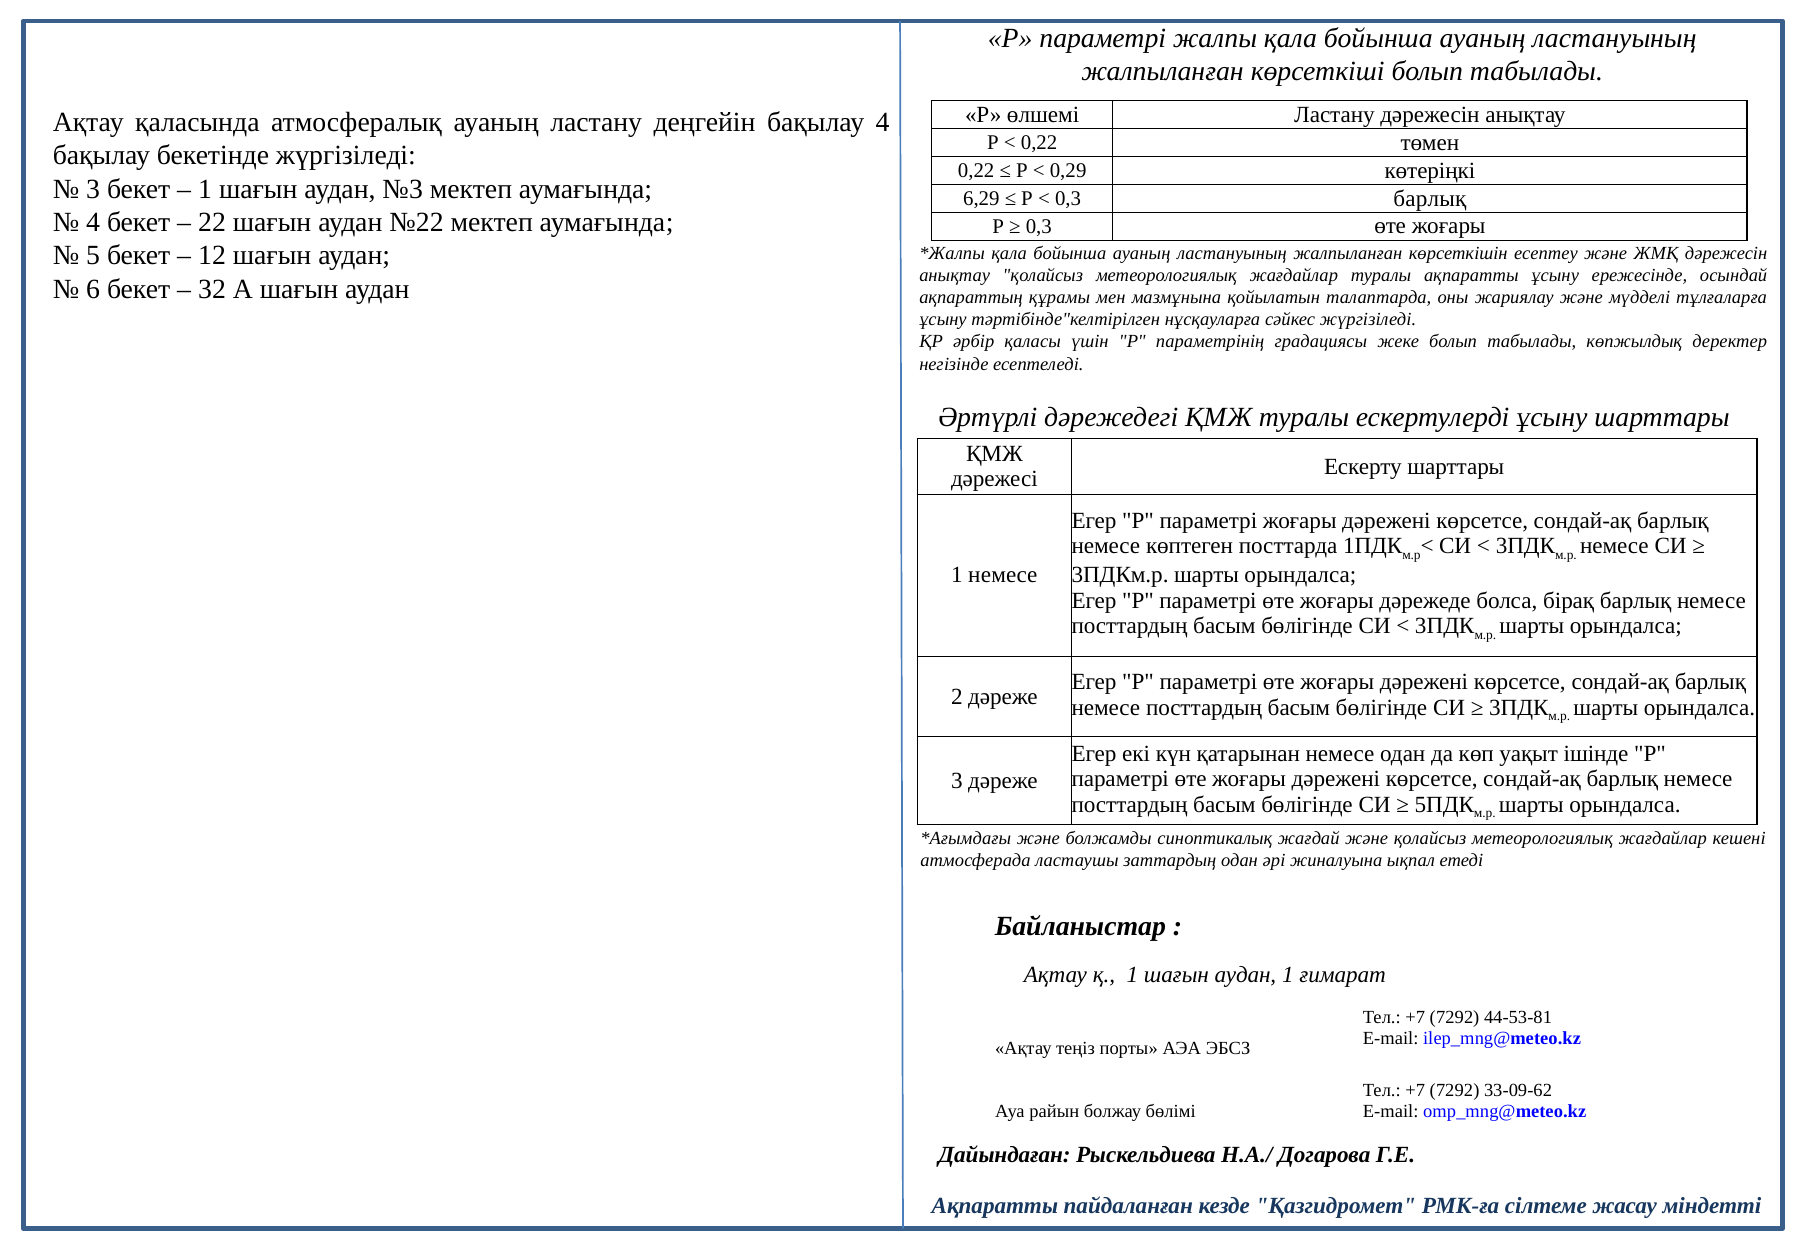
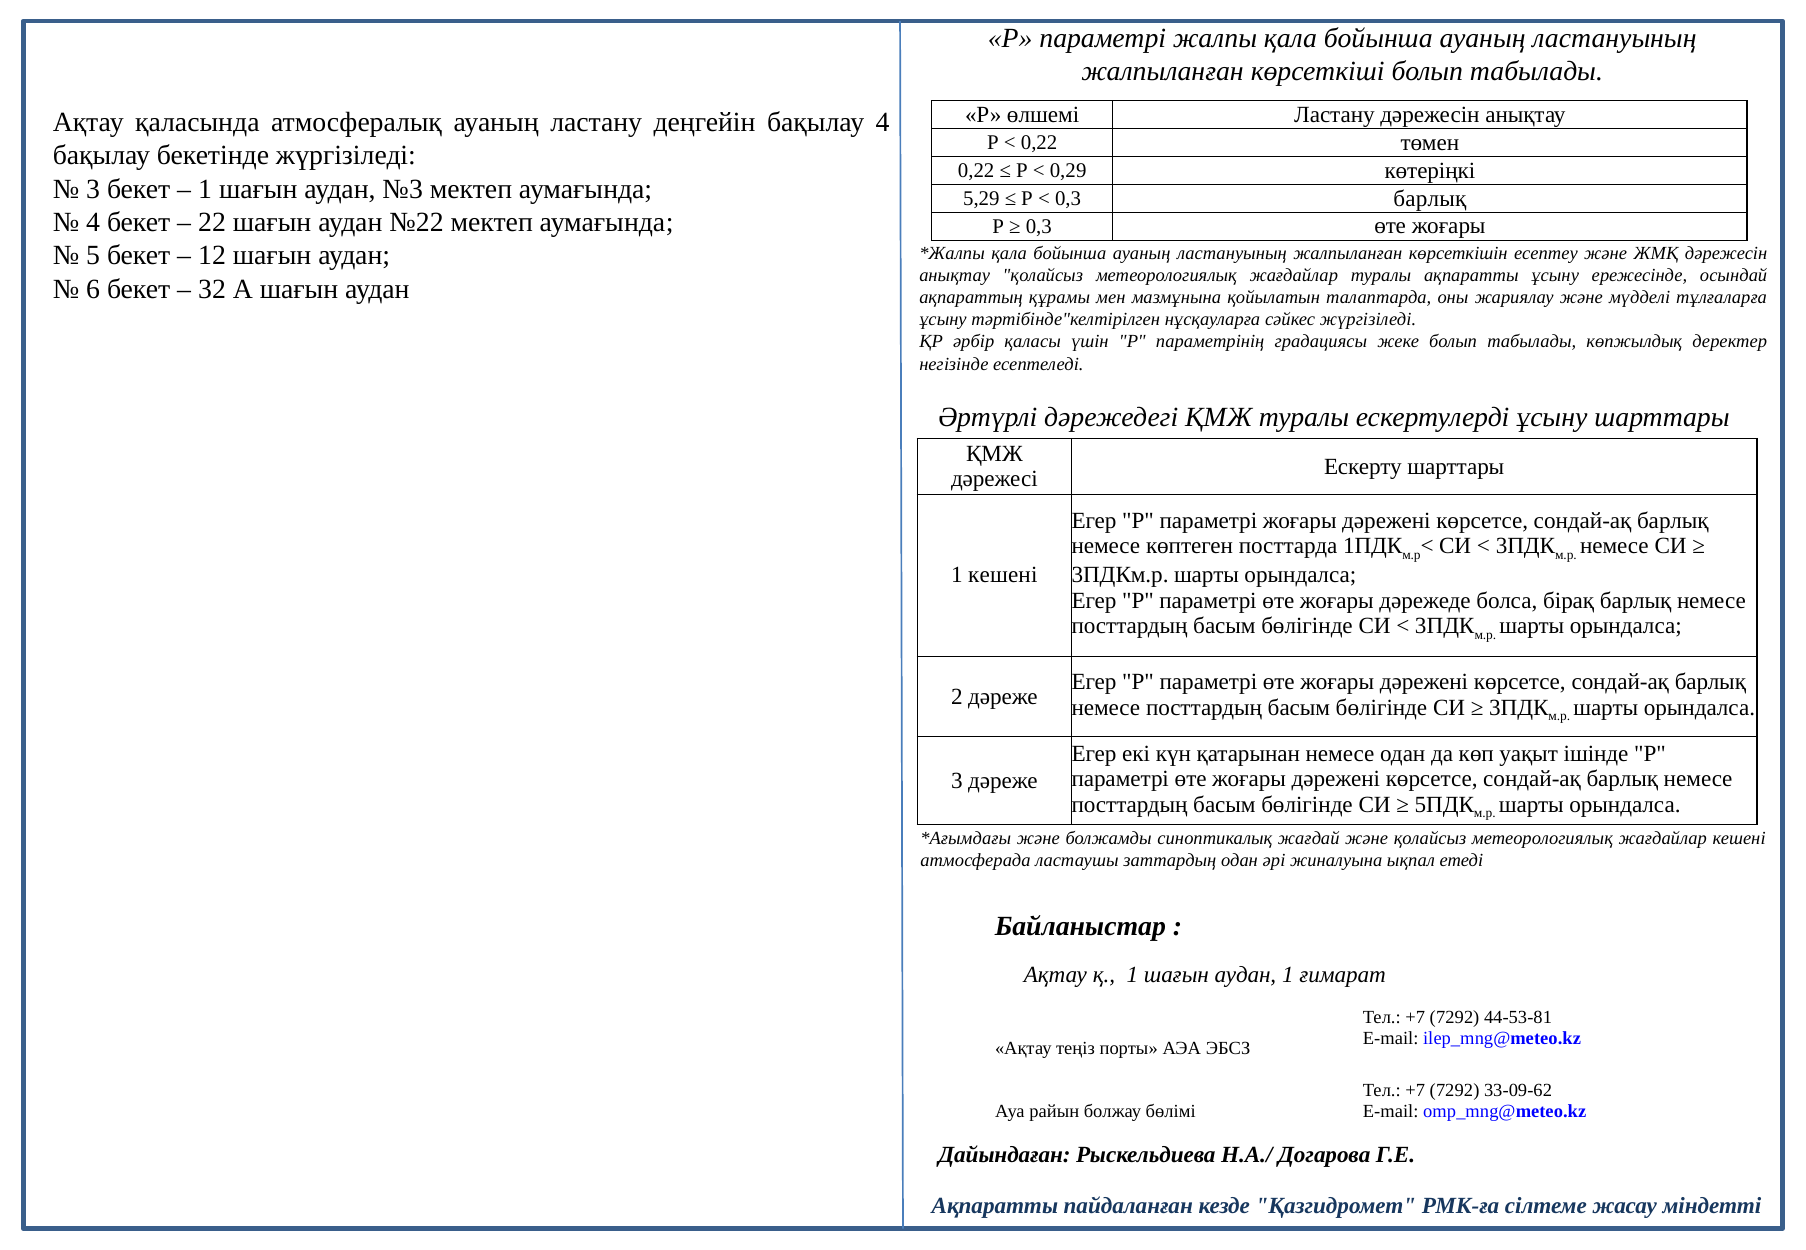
6,29: 6,29 -> 5,29 (981, 199)
1 немесе: немесе -> кешені (1003, 575)
